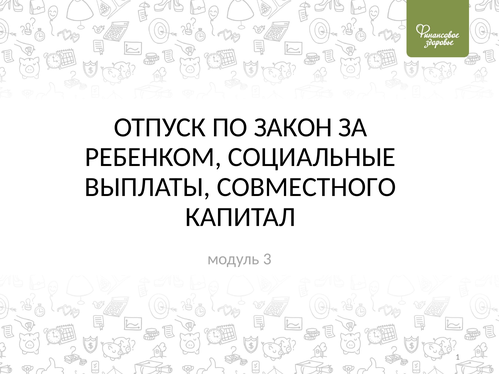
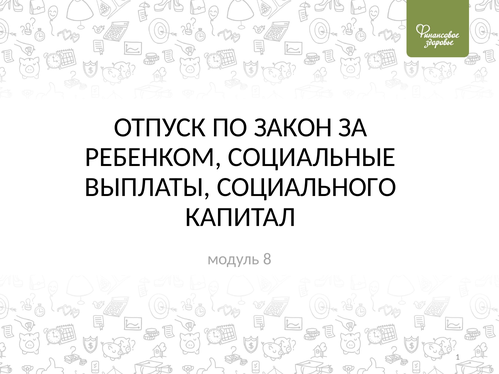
СОВМЕСТНОГО: СОВМЕСТНОГО -> СОЦИАЛЬНОГО (307, 187)
3: 3 -> 8 (267, 259)
